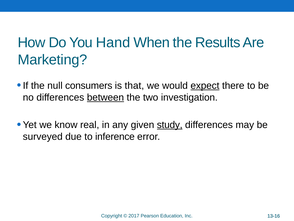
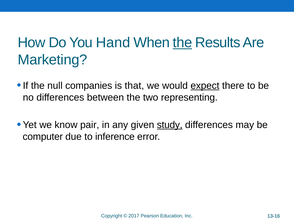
the underline: none -> present (183, 42)
consumers: consumers -> companies (89, 85)
between underline: present -> none (105, 97)
investigation: investigation -> representing (189, 97)
real: real -> pair (90, 125)
surveyed: surveyed -> computer (43, 136)
